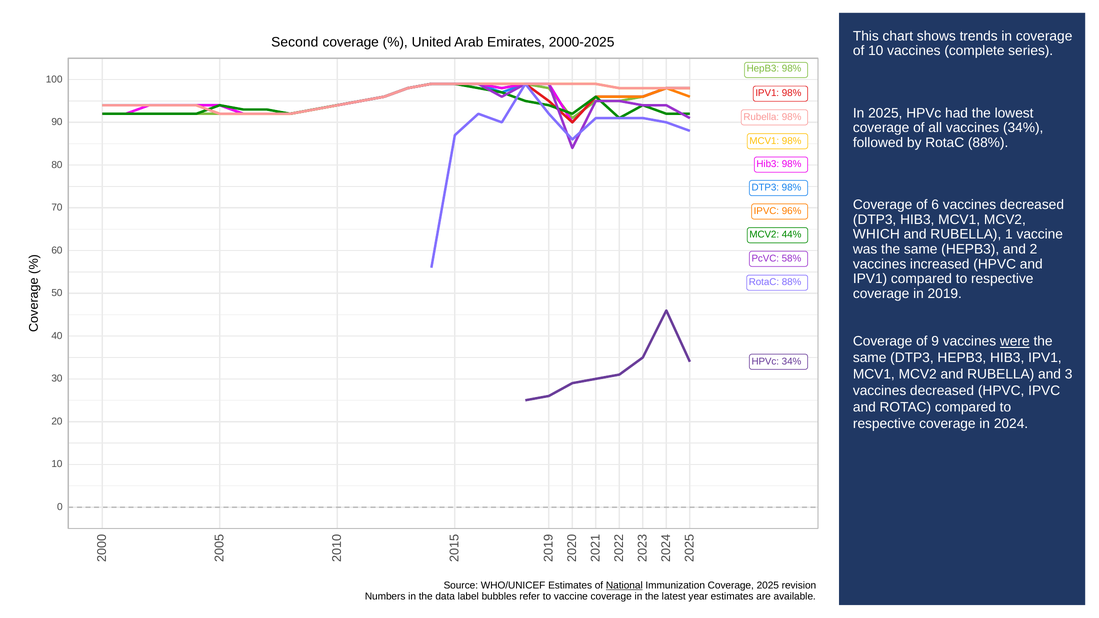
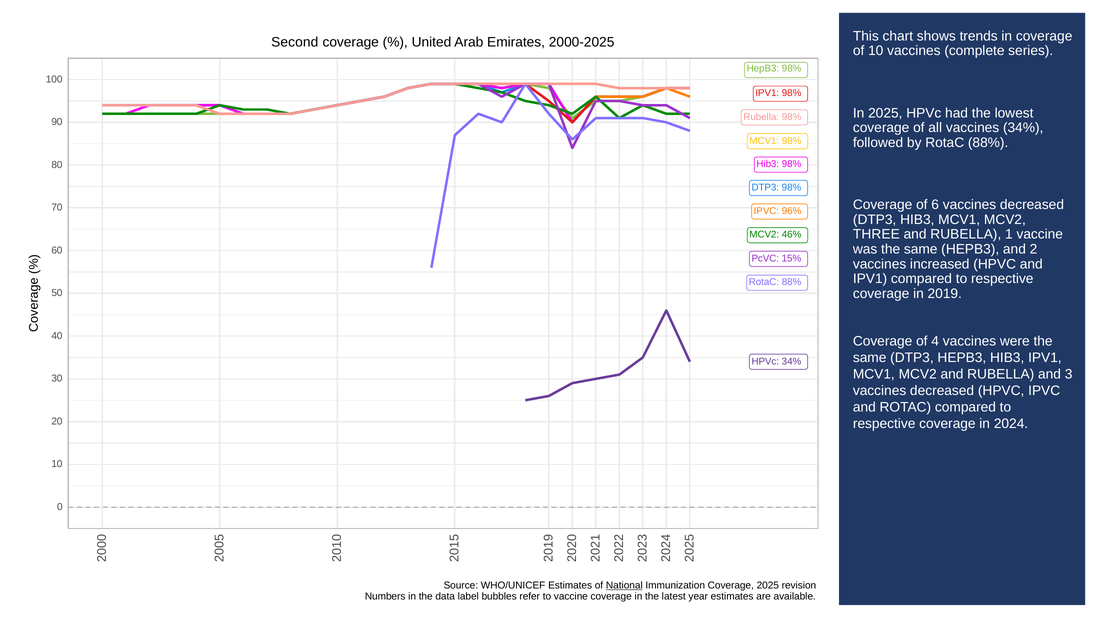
WHICH: WHICH -> THREE (876, 235)
44%: 44% -> 46% (792, 235)
58%: 58% -> 15% (791, 258)
of 9: 9 -> 4 (935, 342)
were underline: present -> none (1015, 342)
